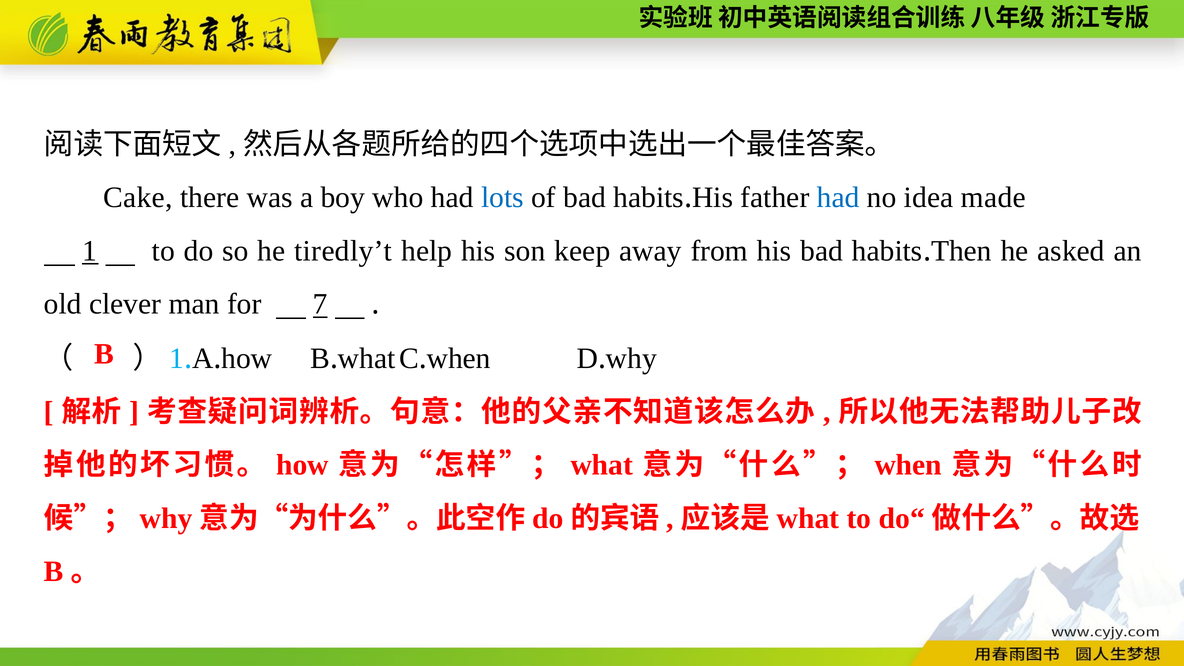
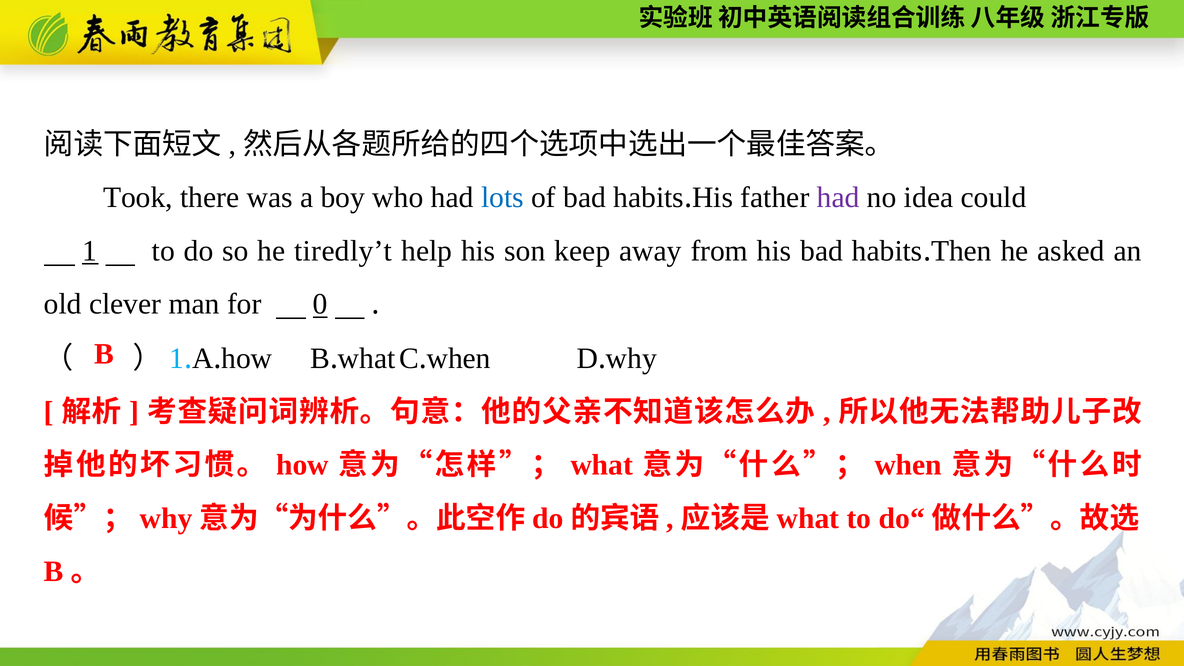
Cake: Cake -> Took (138, 198)
had colour: blue -> purple (838, 198)
made: made -> could (994, 198)
7: 7 -> 0 (320, 304)
